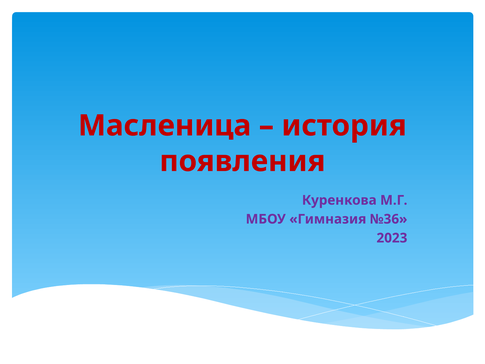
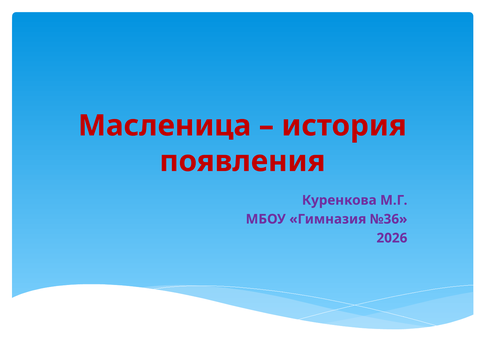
2023: 2023 -> 2026 (392, 238)
